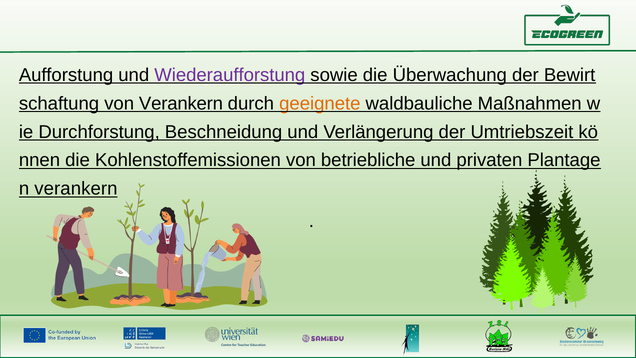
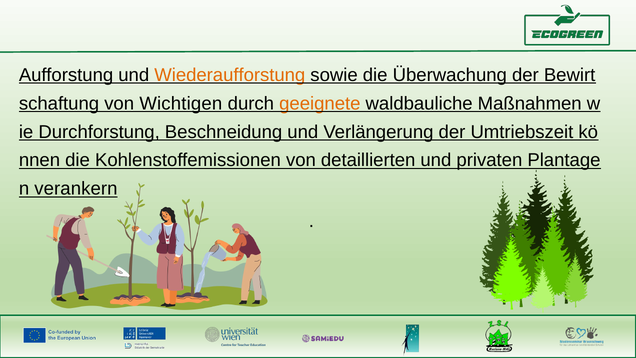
Wiederaufforstung colour: purple -> orange (230, 75)
von Verankern: Verankern -> Wichtigen (181, 103)
betriebliche: betriebliche -> detaillierten (368, 160)
